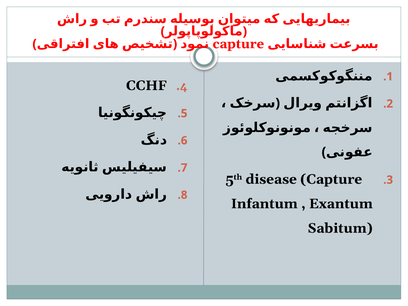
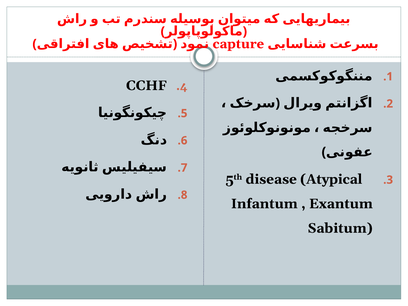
disease Capture: Capture -> Atypical (331, 179)
